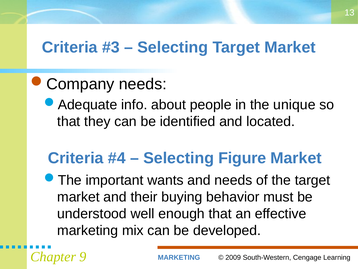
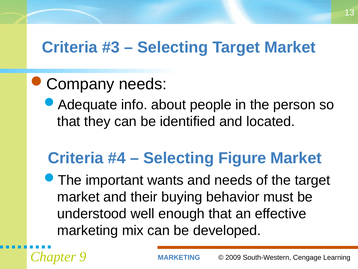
unique: unique -> person (294, 105)
